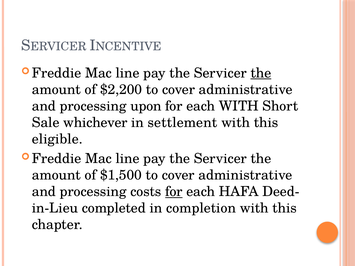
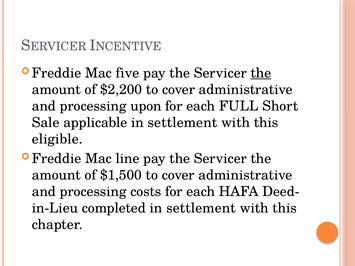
line: line -> five (127, 73)
each WITH: WITH -> FULL (239, 106)
whichever: whichever -> applicable (95, 123)
for underline: present -> none (174, 192)
completed in completion: completion -> settlement (201, 208)
